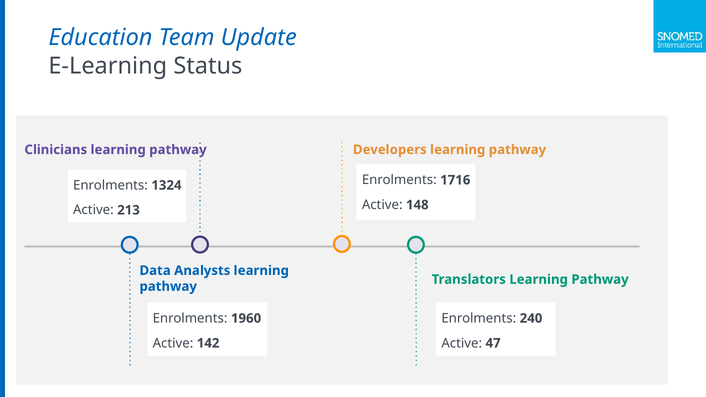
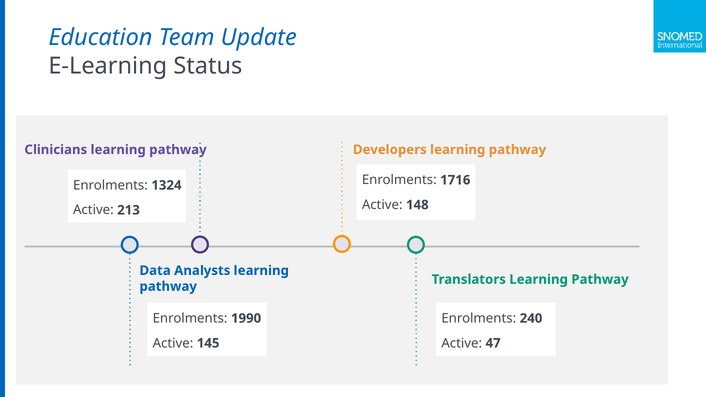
1960: 1960 -> 1990 (246, 318)
142: 142 -> 145 (208, 343)
